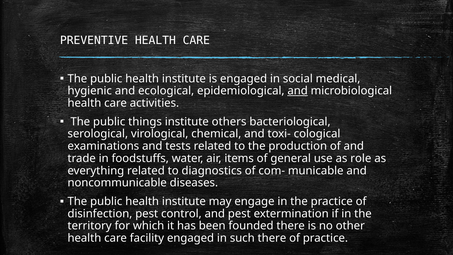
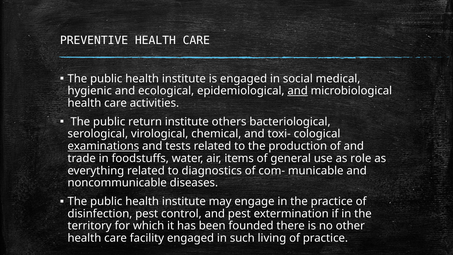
things: things -> return (145, 122)
examinations underline: none -> present (103, 146)
such there: there -> living (272, 238)
